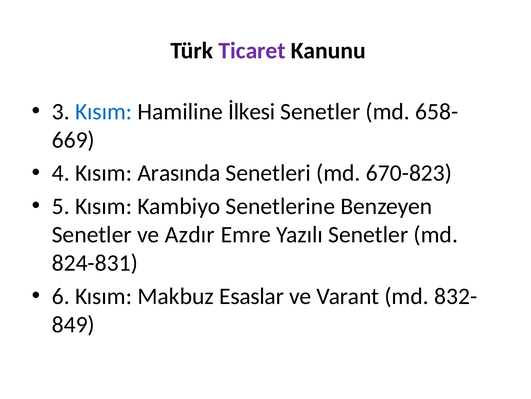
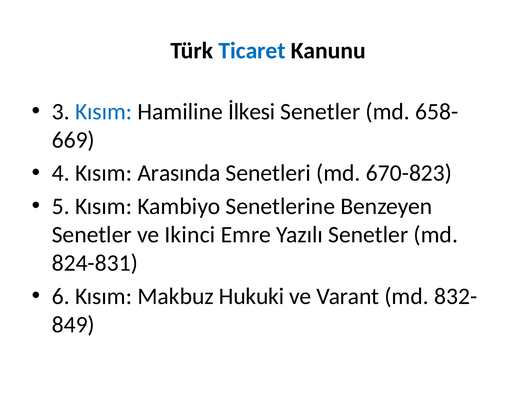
Ticaret colour: purple -> blue (252, 51)
Azdır: Azdır -> Ikinci (190, 234)
Esaslar: Esaslar -> Hukuki (252, 296)
